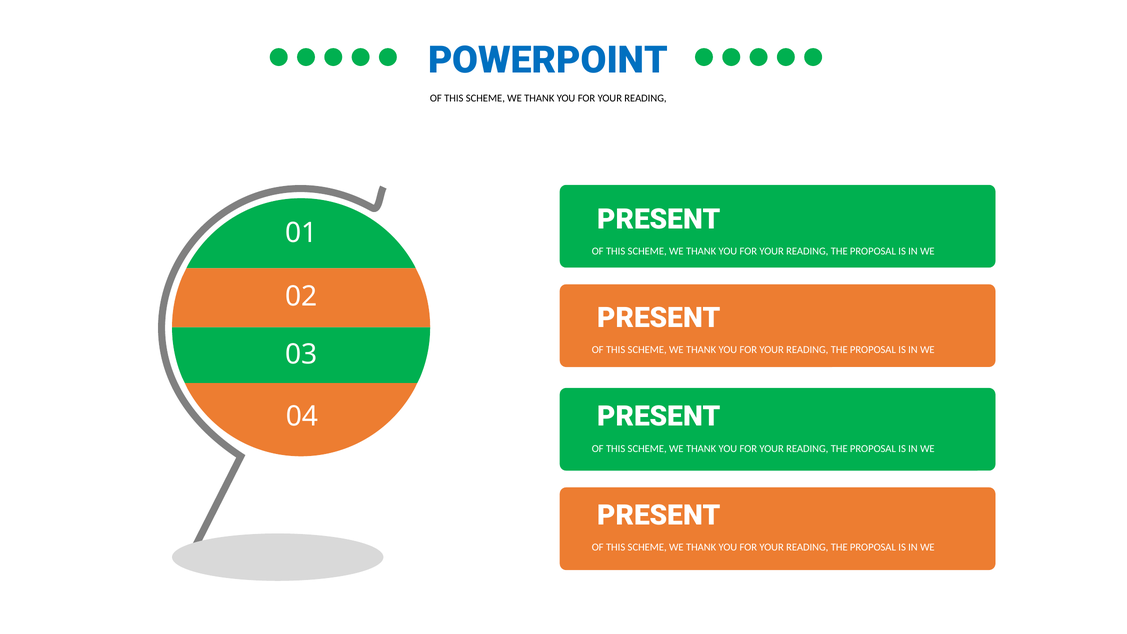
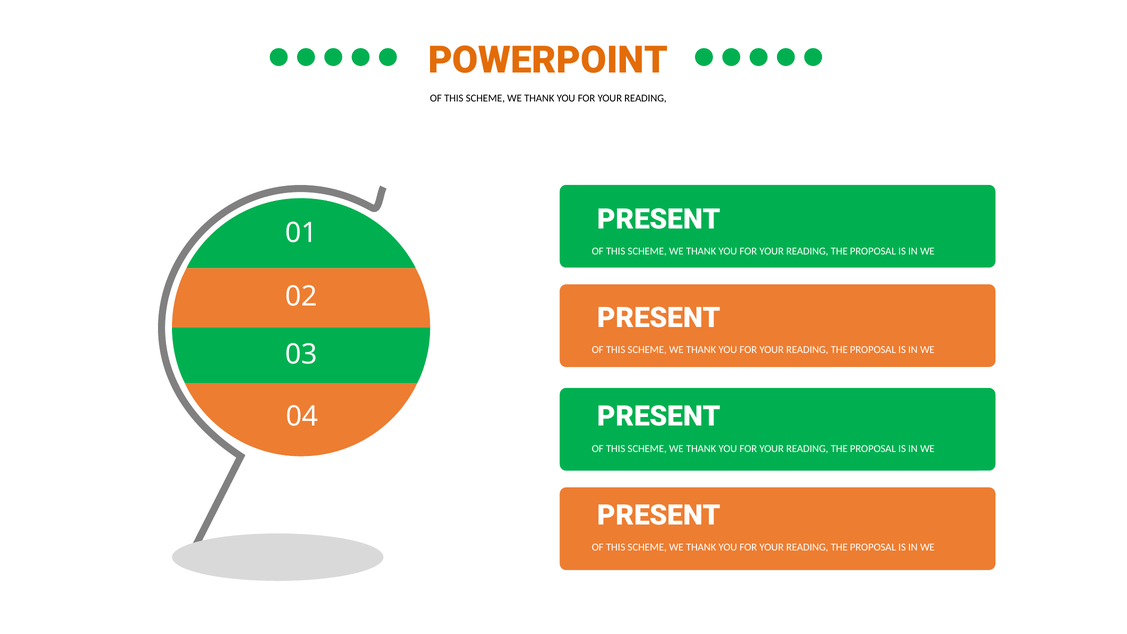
POWERPOINT colour: blue -> orange (548, 61)
